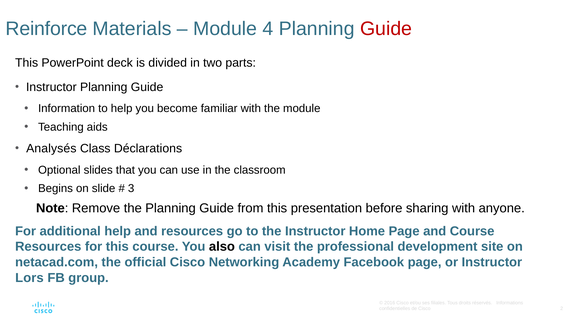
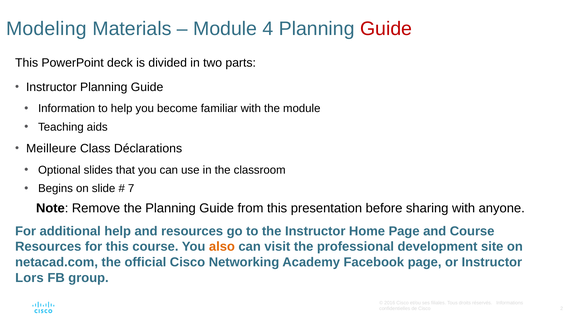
Reinforce: Reinforce -> Modeling (46, 29)
Analysés: Analysés -> Meilleure (51, 149)
3: 3 -> 7 (131, 189)
also colour: black -> orange (222, 247)
